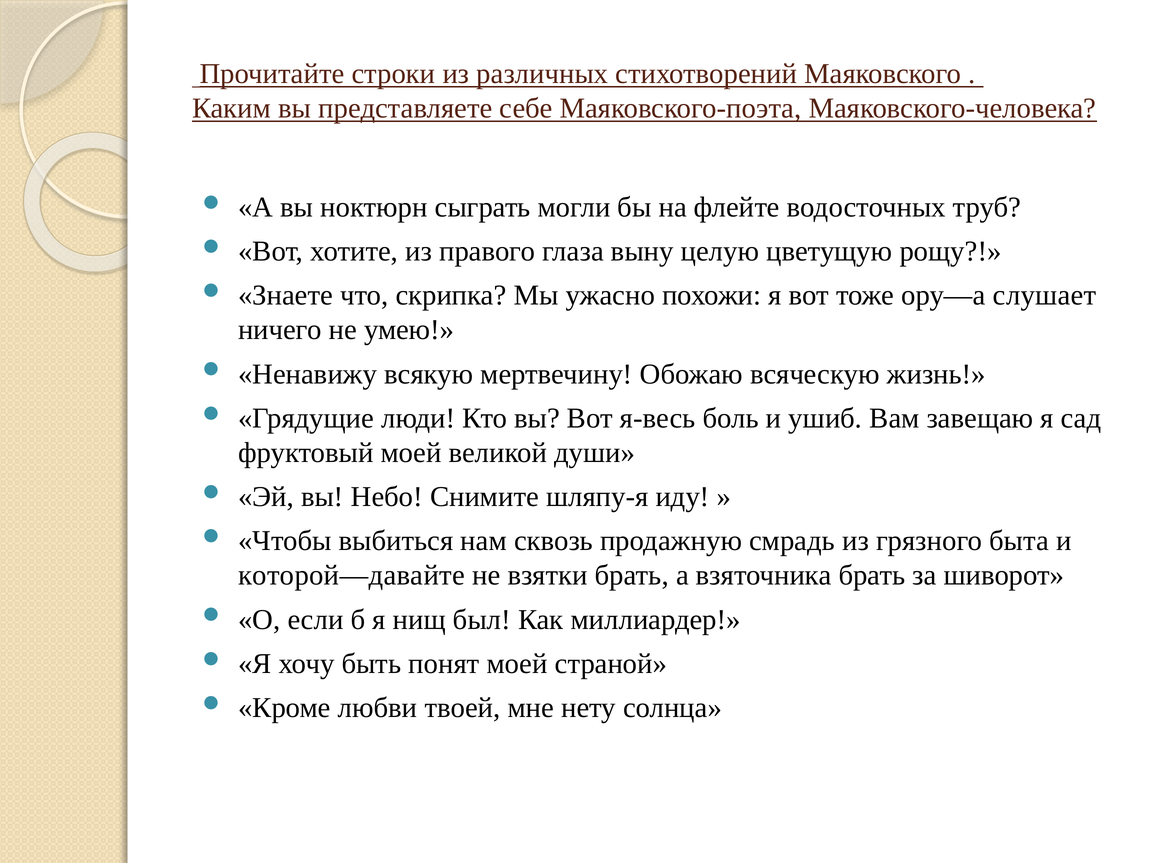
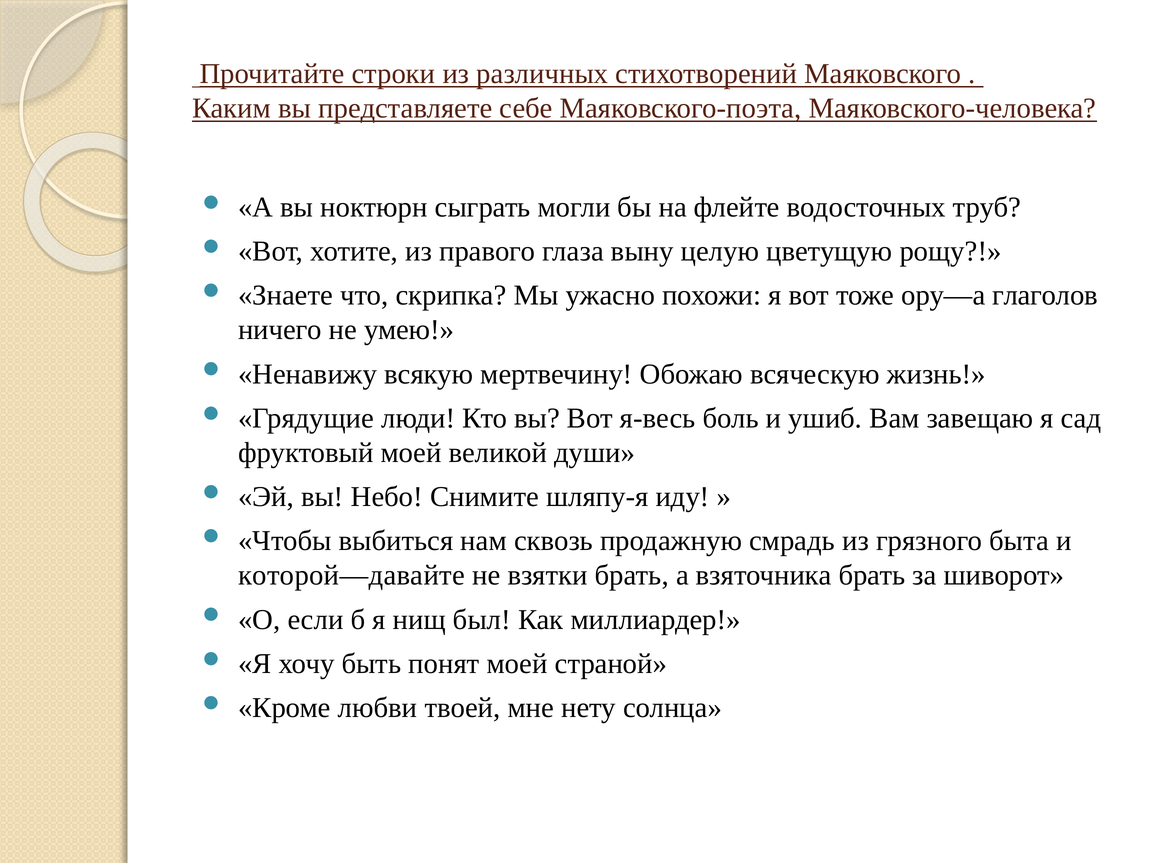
слушает: слушает -> глаголов (1045, 295)
